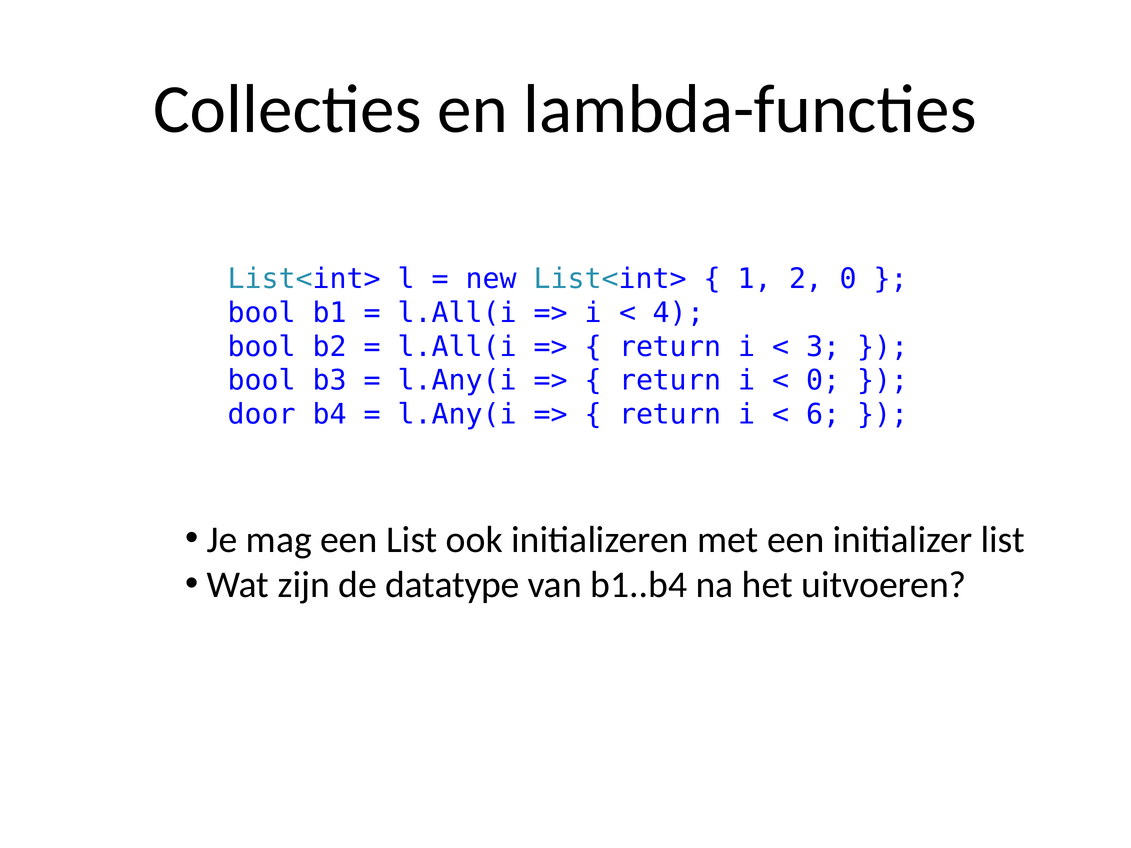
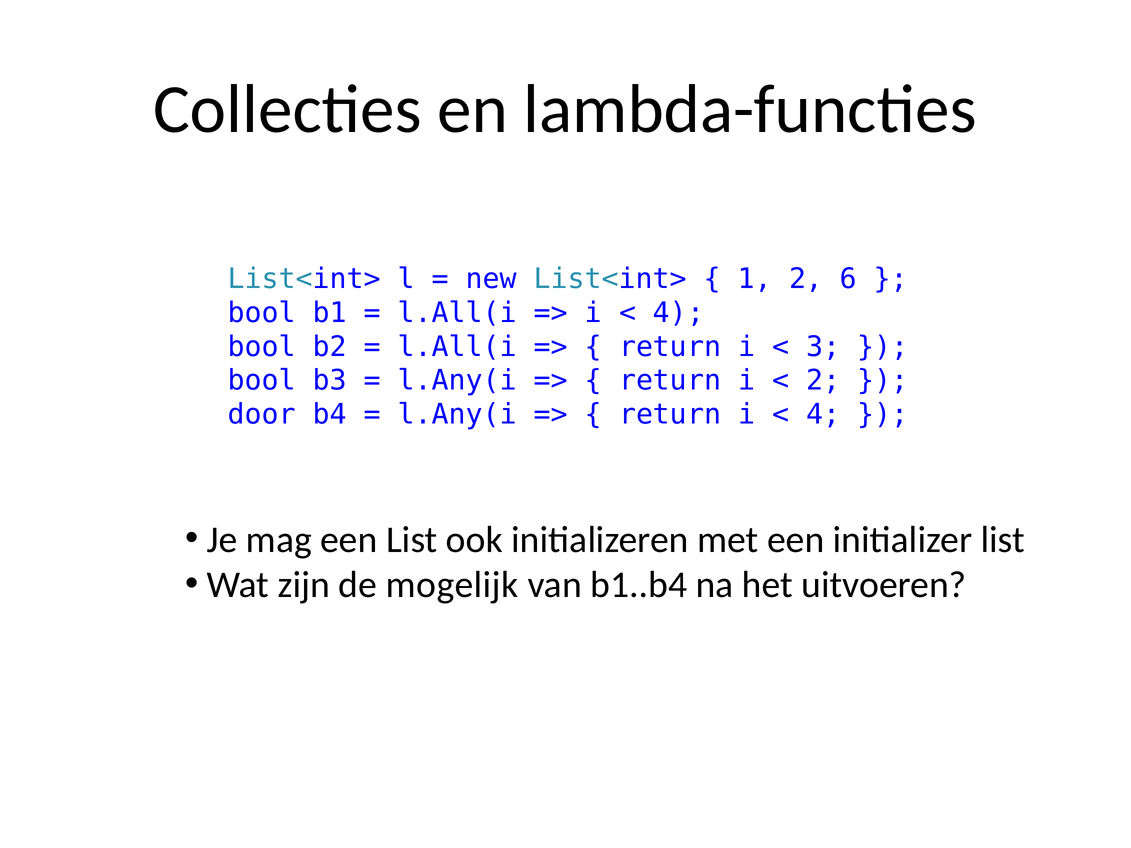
2 0: 0 -> 6 (848, 279)
0: 0 -> 2 (823, 381)
6: 6 -> 4 (823, 415)
datatype: datatype -> mogelijk (452, 585)
